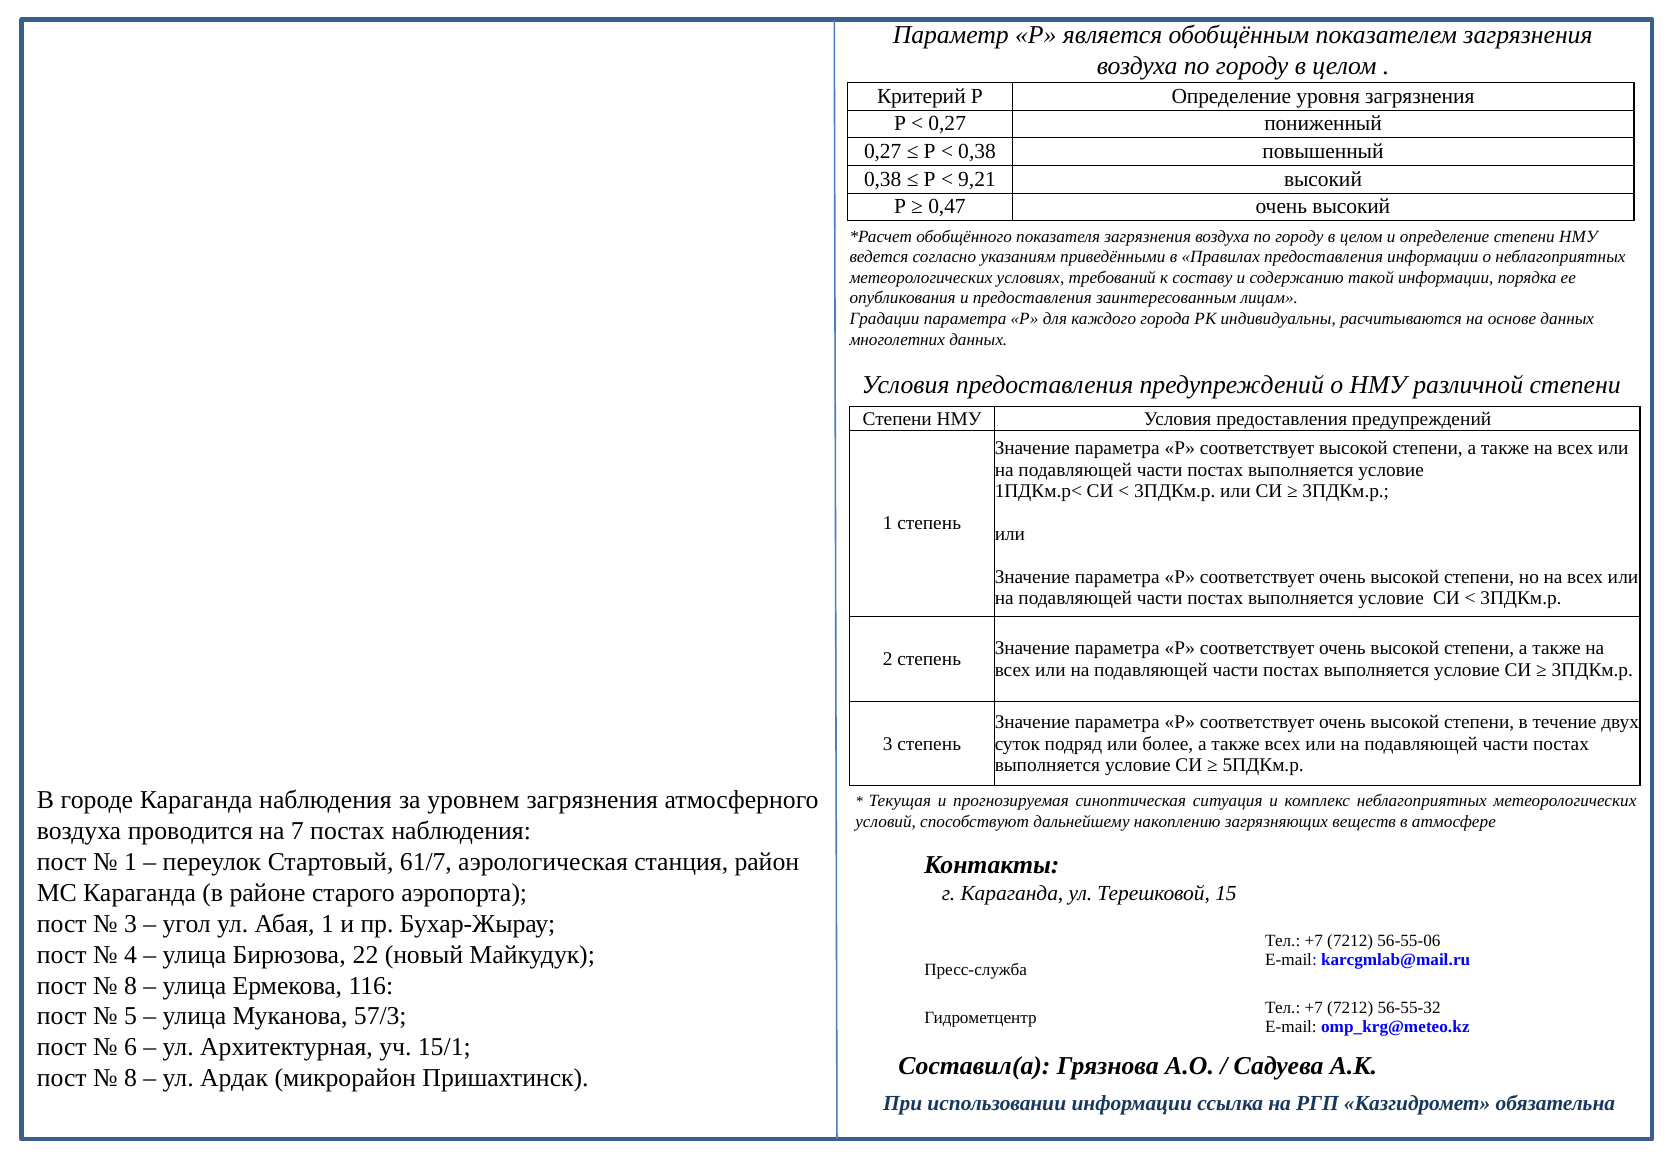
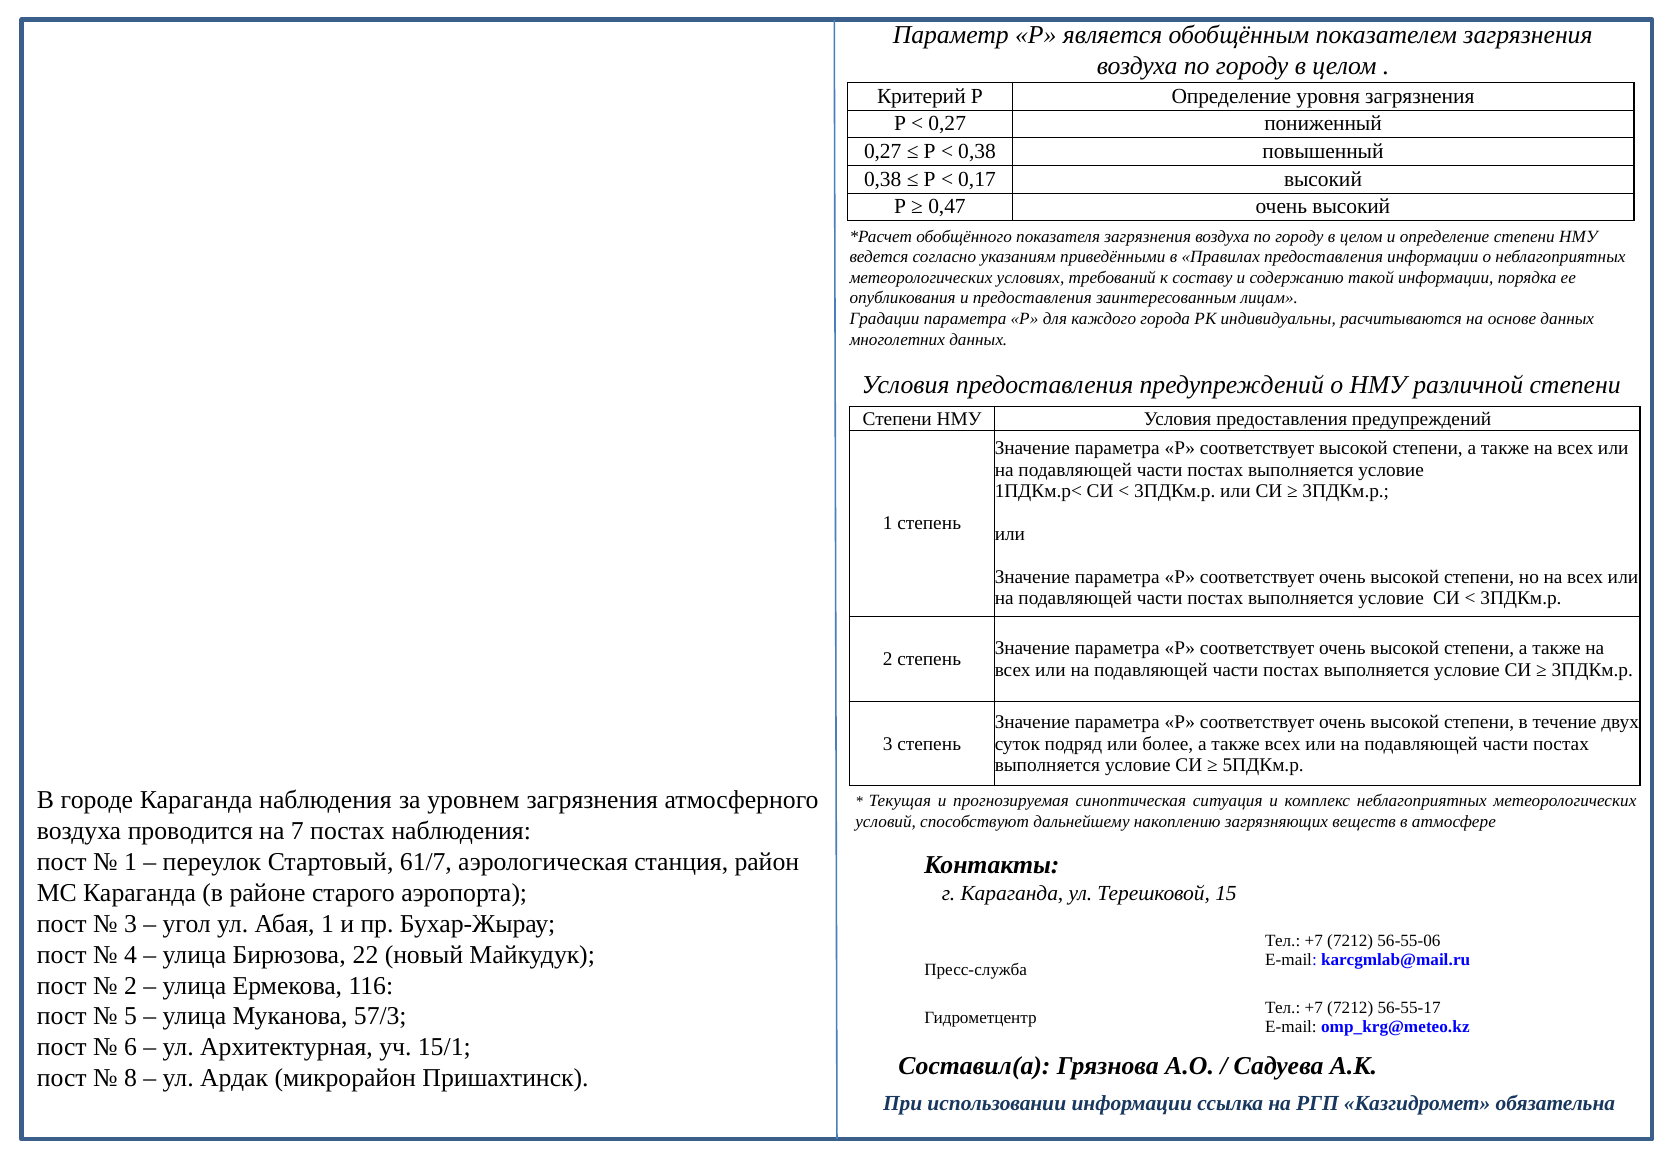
9,21: 9,21 -> 0,17 (977, 179)
8: 8 -> 2 (130, 985)
56-55-32: 56-55-32 -> 56-55-17 (1409, 1008)
